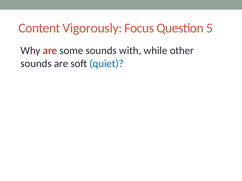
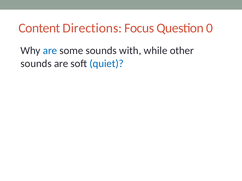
Vigorously: Vigorously -> Directions (92, 28)
5: 5 -> 0 (210, 28)
are colour: red -> blue (50, 51)
